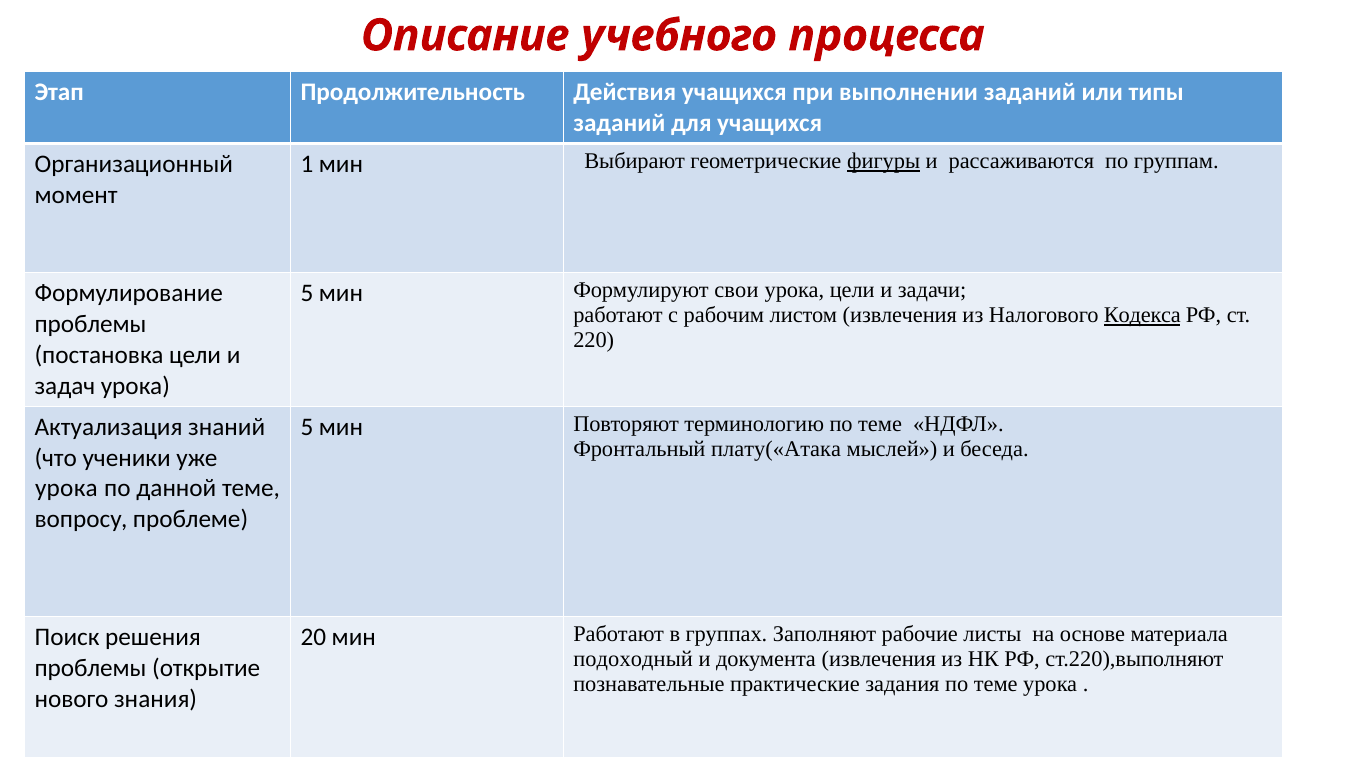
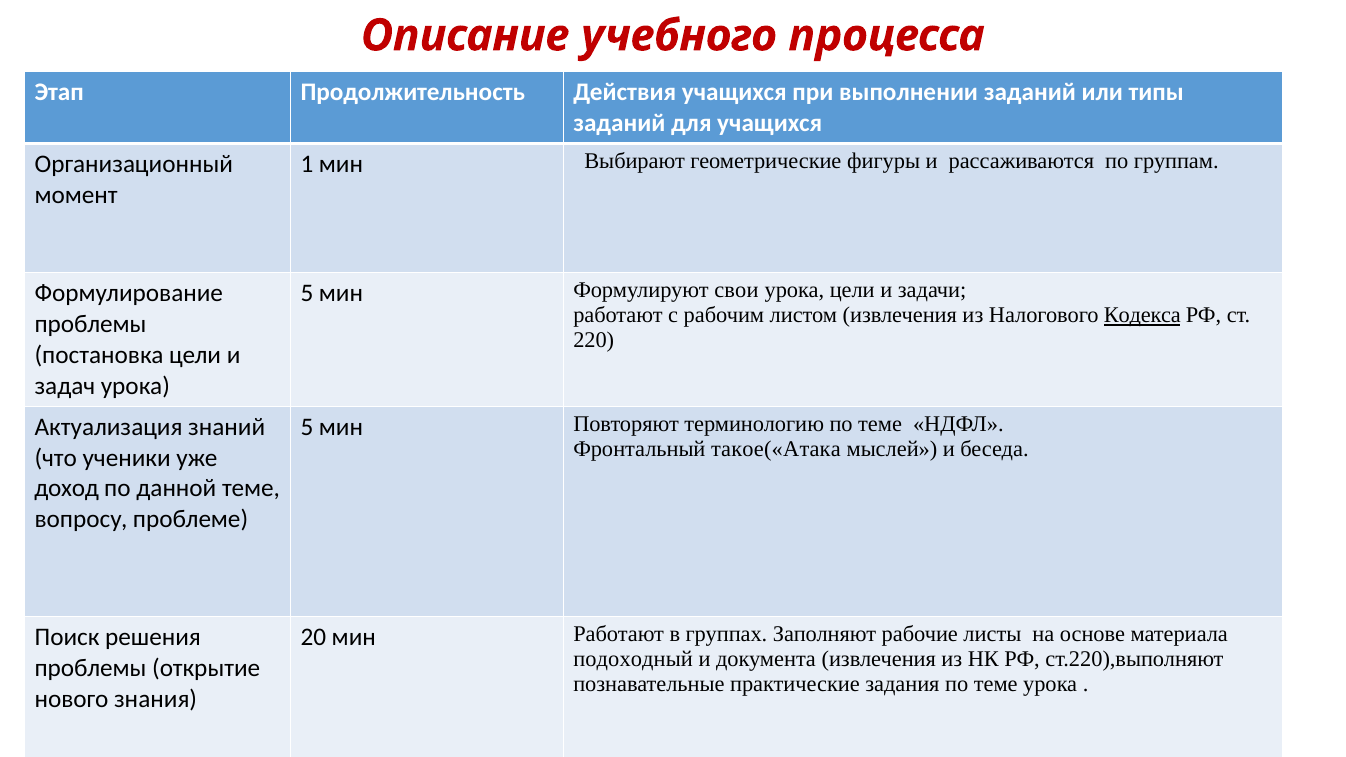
фигуры underline: present -> none (884, 161)
плату(«Атака: плату(«Атака -> такое(«Атака (776, 449)
урока: урока -> доход (67, 489)
